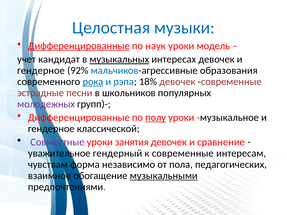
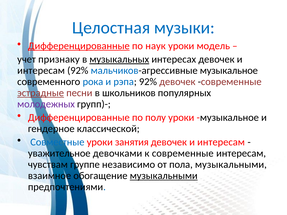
кандидат: кандидат -> признаку (59, 59)
гендерное: гендерное -> интересам (41, 71)
мальчиков-агрессивные образования: образования -> музыкальное (229, 71)
рока underline: present -> none (93, 82)
рэпа 18%: 18% -> 92% (148, 82)
эстрадные underline: none -> present (41, 93)
полу underline: present -> none (156, 118)
Совместные colour: purple -> blue (57, 142)
сравнение: сравнение -> интересам (221, 142)
гендерный: гендерный -> девочками (117, 153)
форма: форма -> группе (85, 165)
пола педагогических: педагогических -> музыкальными (231, 165)
